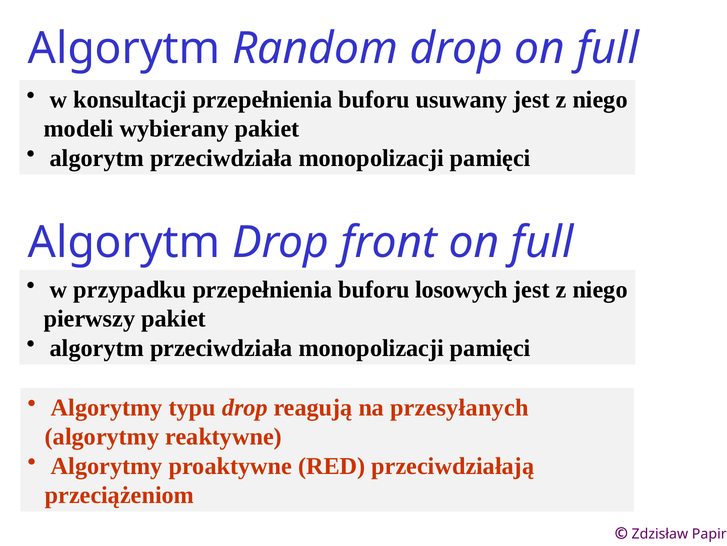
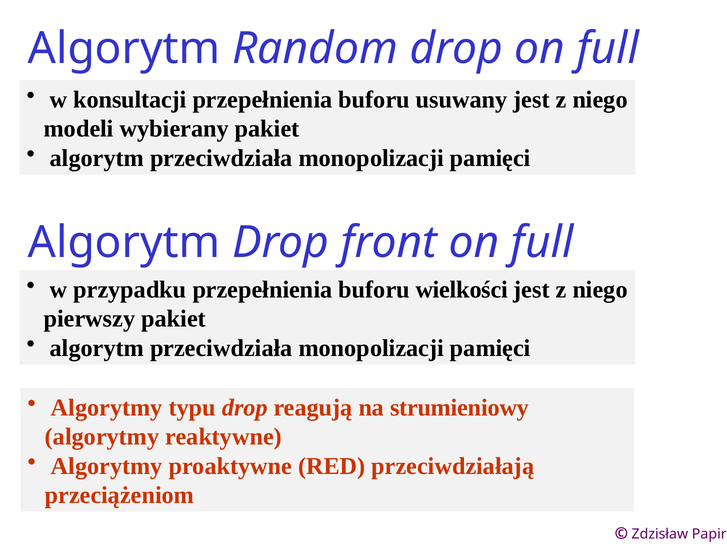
losowych: losowych -> wielkości (462, 289)
przesyłanych: przesyłanych -> strumieniowy (460, 407)
